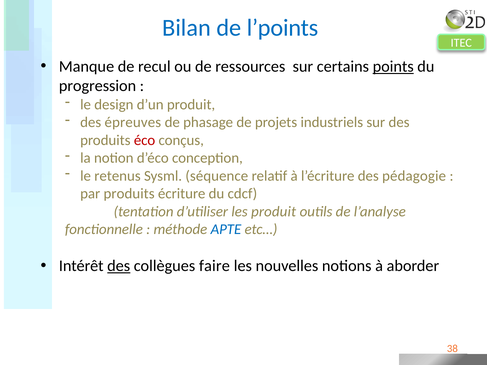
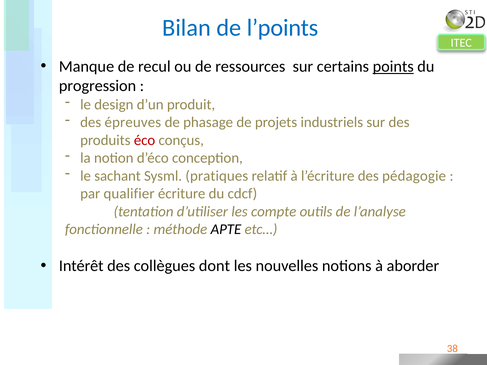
retenus: retenus -> sachant (118, 176)
séquence: séquence -> pratiques (217, 176)
par produits: produits -> qualifier (129, 194)
les produit: produit -> compte (274, 212)
APTE colour: blue -> black (226, 229)
des underline: present -> none (119, 266)
faire: faire -> dont (214, 266)
